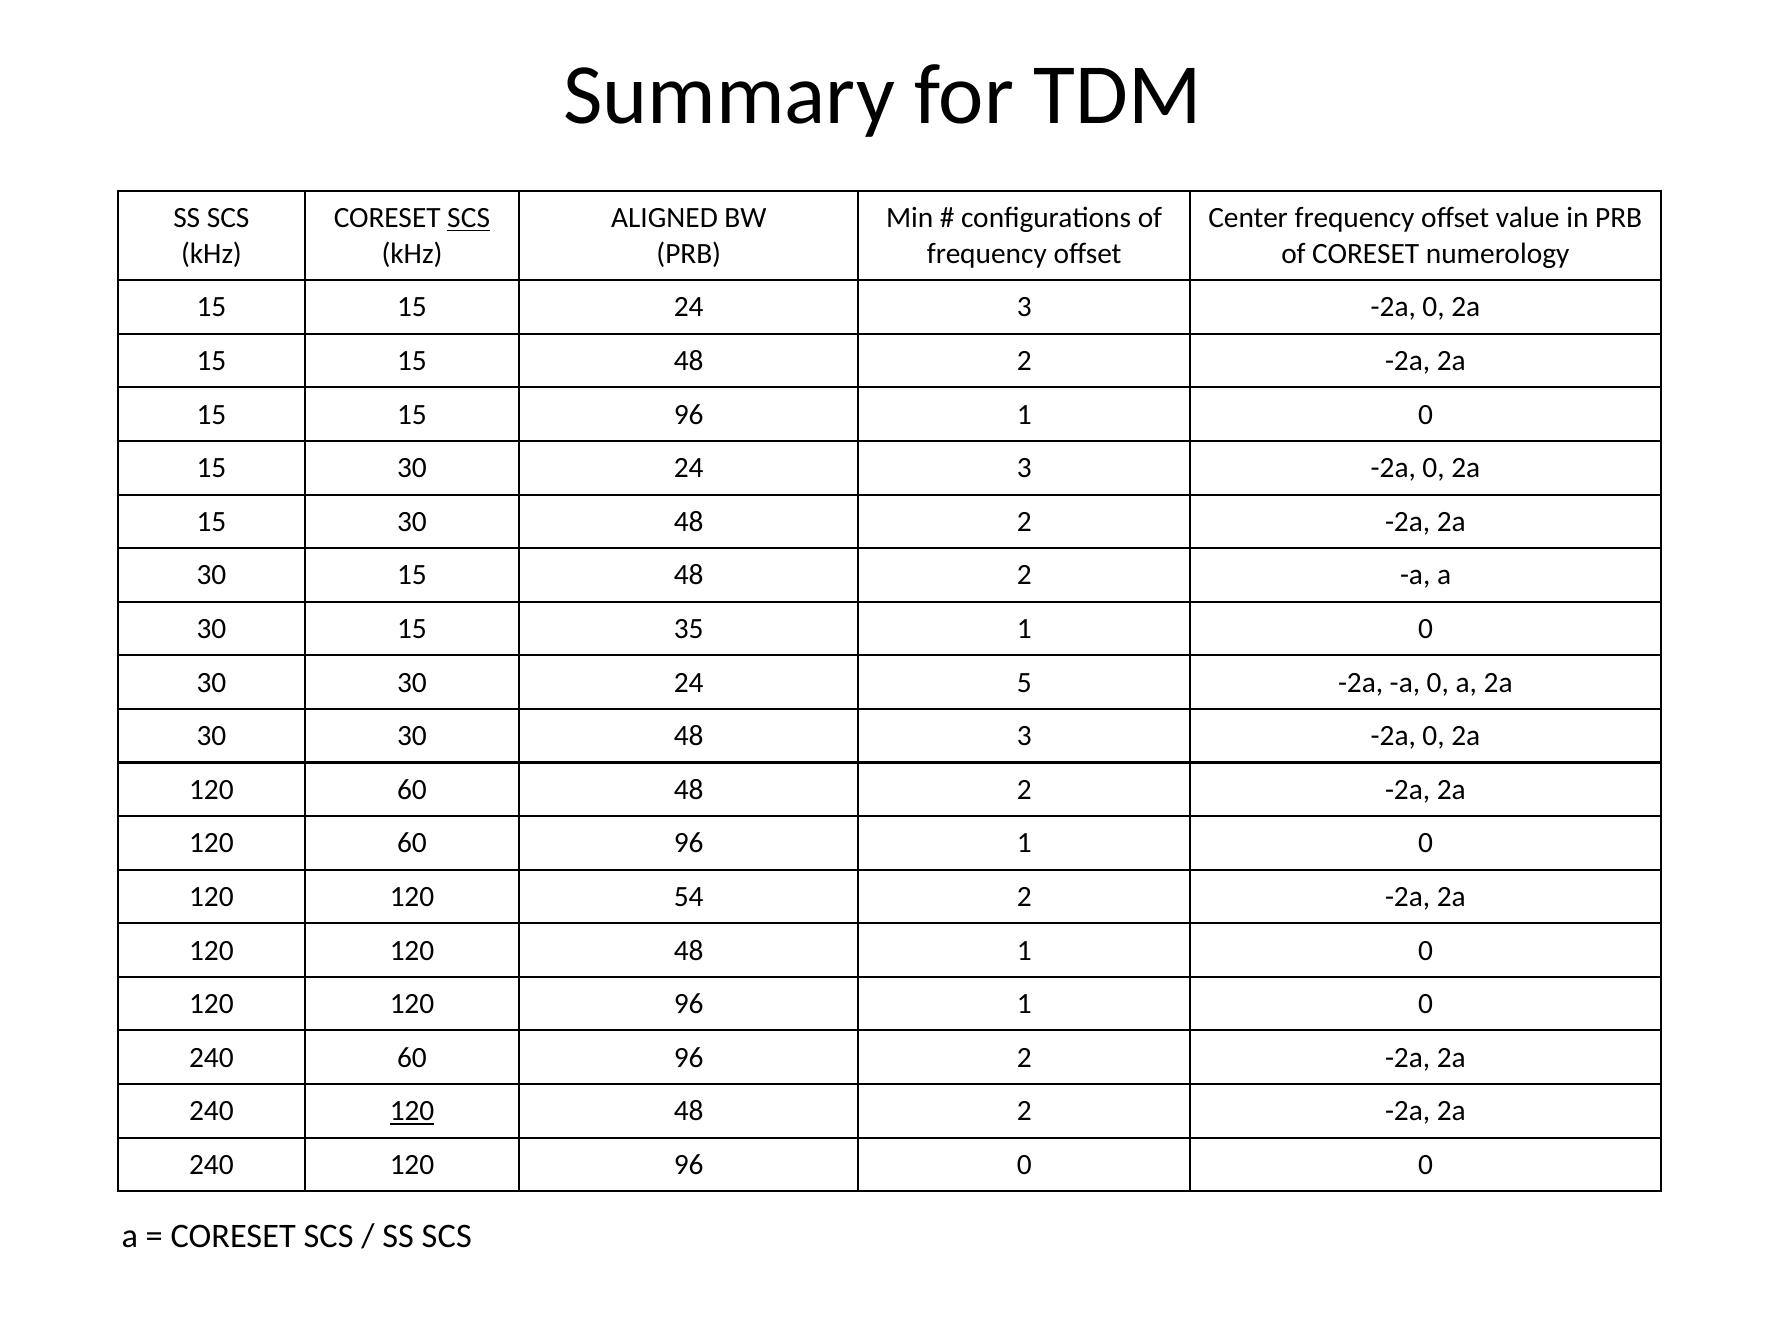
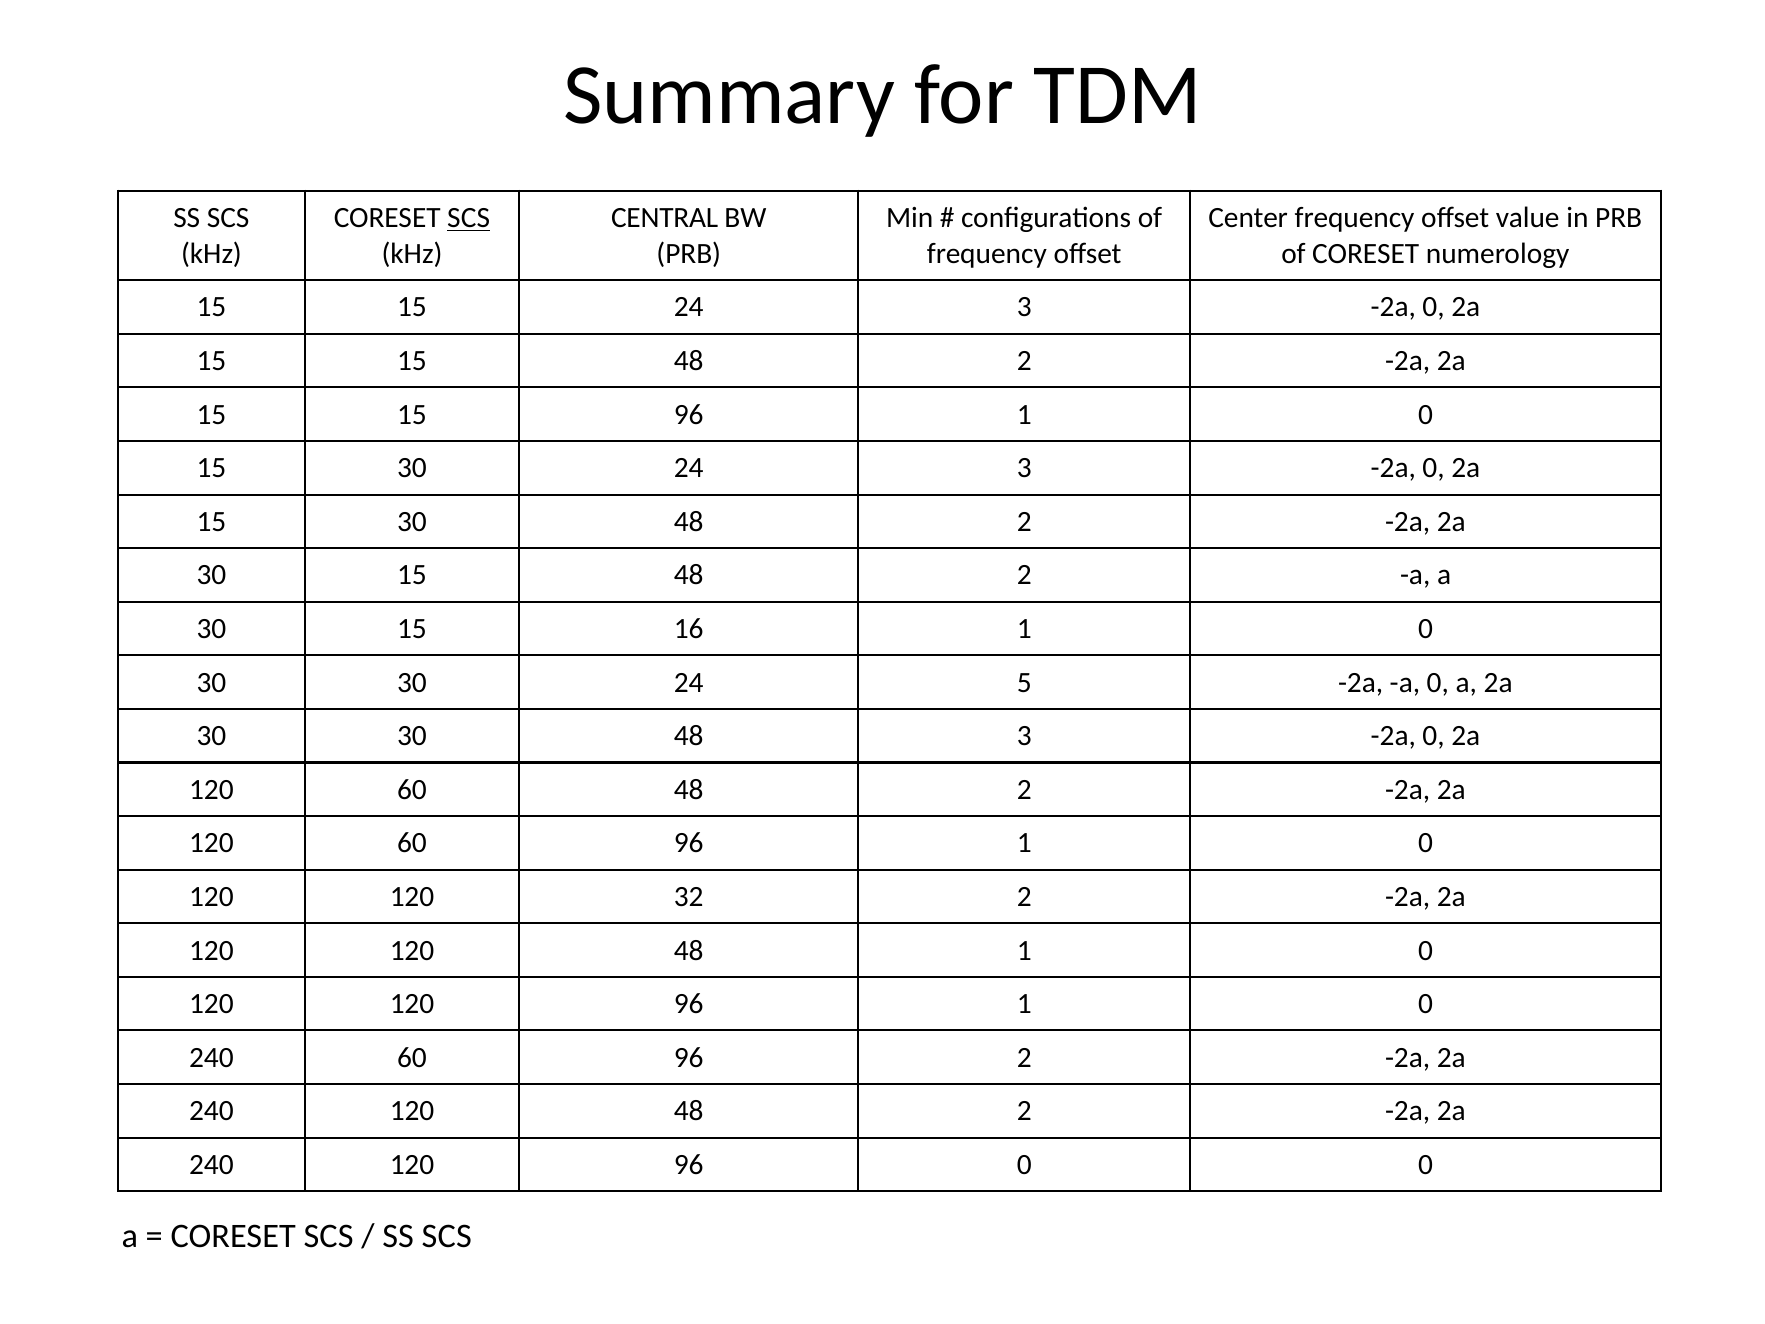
ALIGNED: ALIGNED -> CENTRAL (665, 218)
35: 35 -> 16 (689, 629)
54: 54 -> 32 (689, 897)
120 underline: present -> none (412, 1111)
